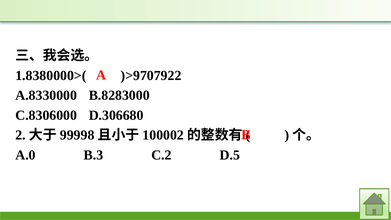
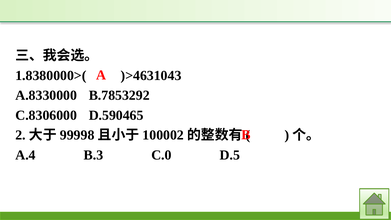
)>9707922: )>9707922 -> )>4631043 (151, 75)
B.8283000: B.8283000 -> B.7853292 (119, 95)
D.306680: D.306680 -> D.590465 (116, 115)
A.0: A.0 -> A.4 (25, 155)
C.2: C.2 -> C.0 (161, 155)
